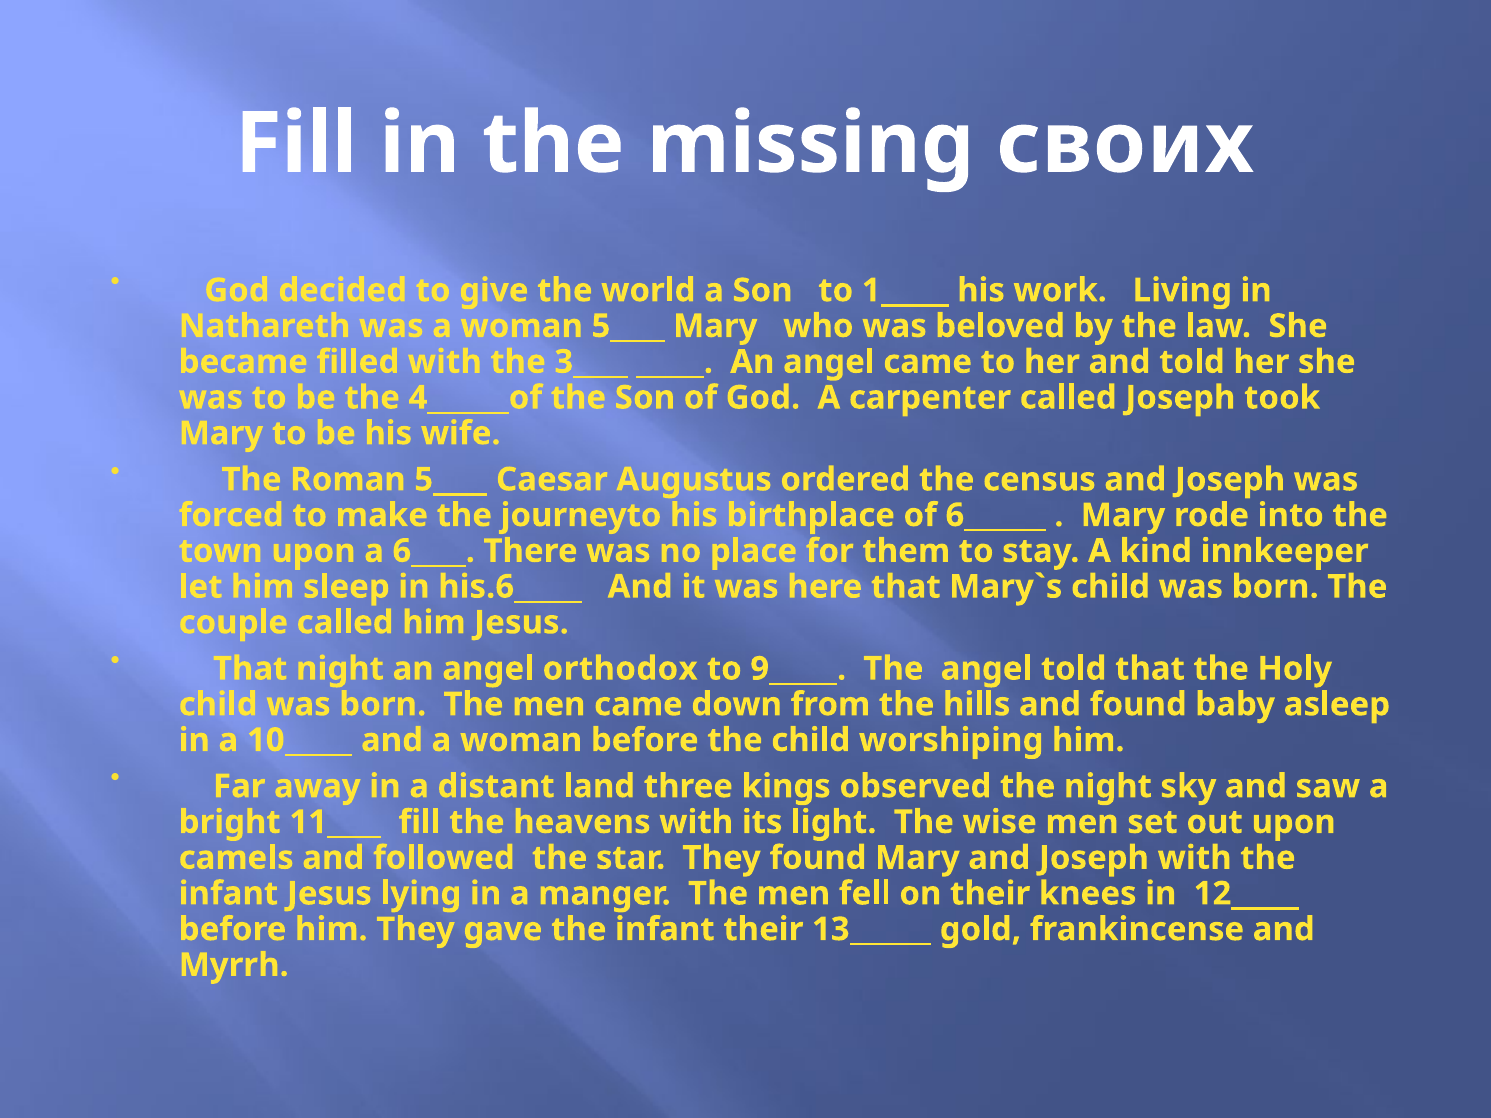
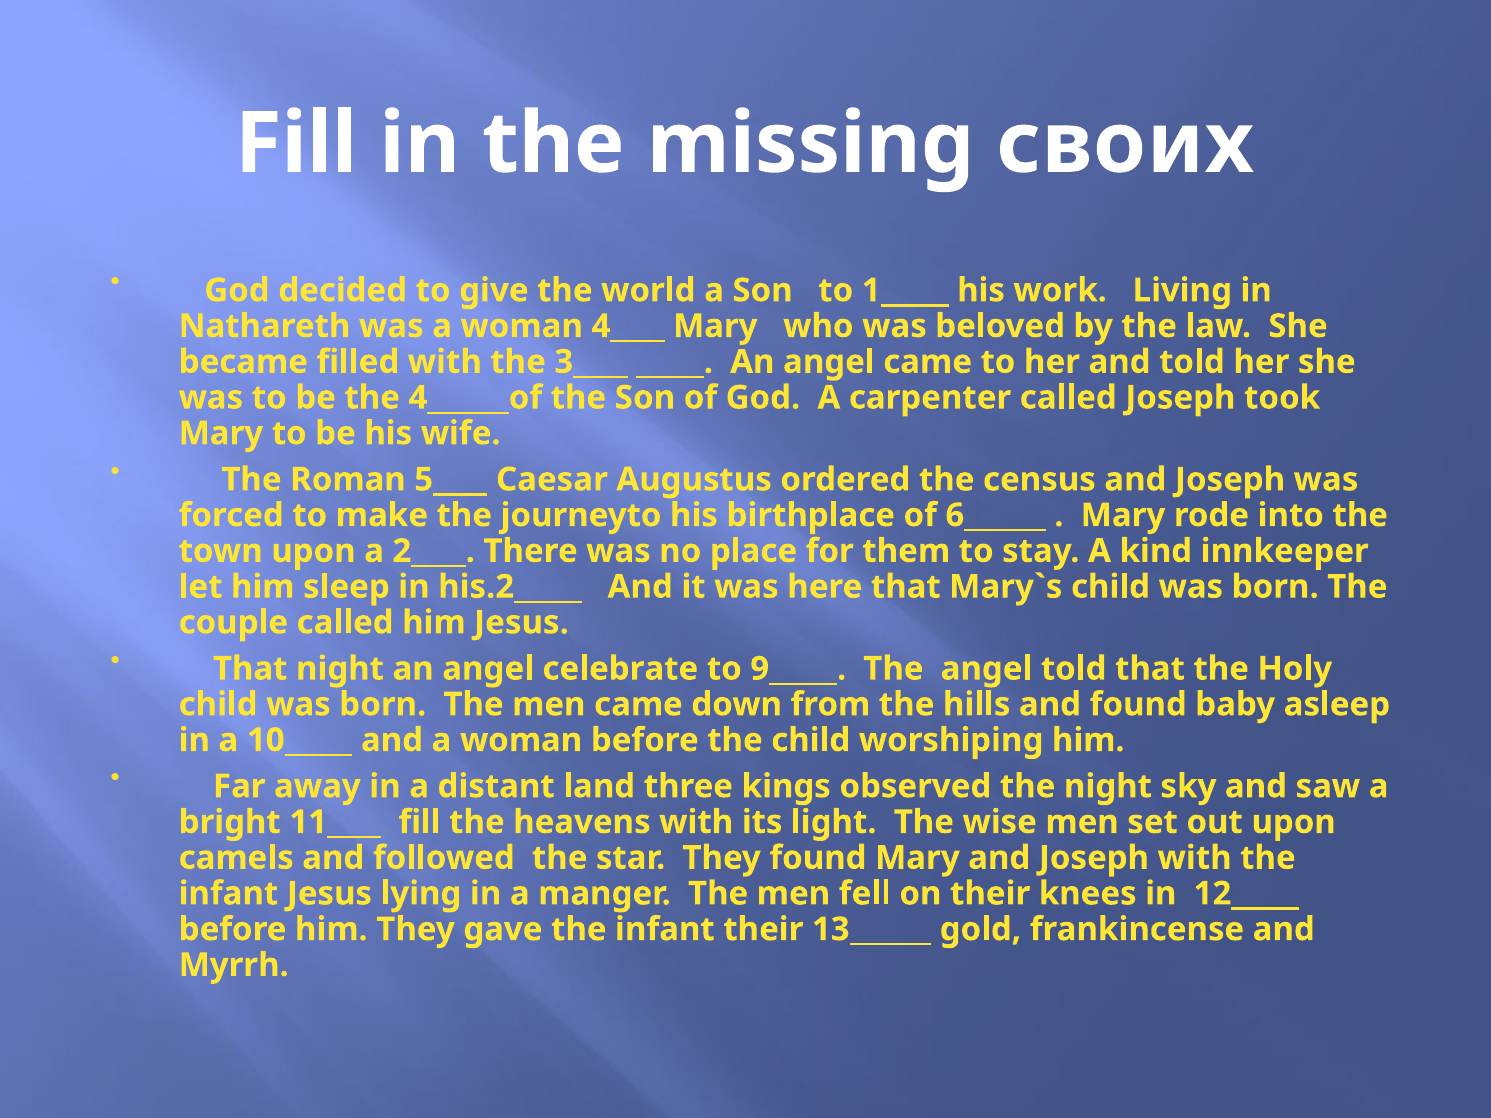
woman 5____: 5____ -> 4____ (628, 326)
6____: 6____ -> 2____ (434, 551)
his.6_____: his.6_____ -> his.2_____ (510, 587)
orthodox: orthodox -> celebrate (620, 669)
